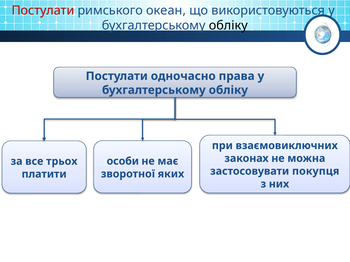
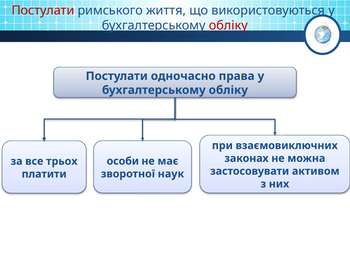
океан: океан -> життя (166, 10)
обліку colour: black -> red (228, 26)
покупця: покупця -> активом (316, 171)
яких: яких -> наук (171, 174)
